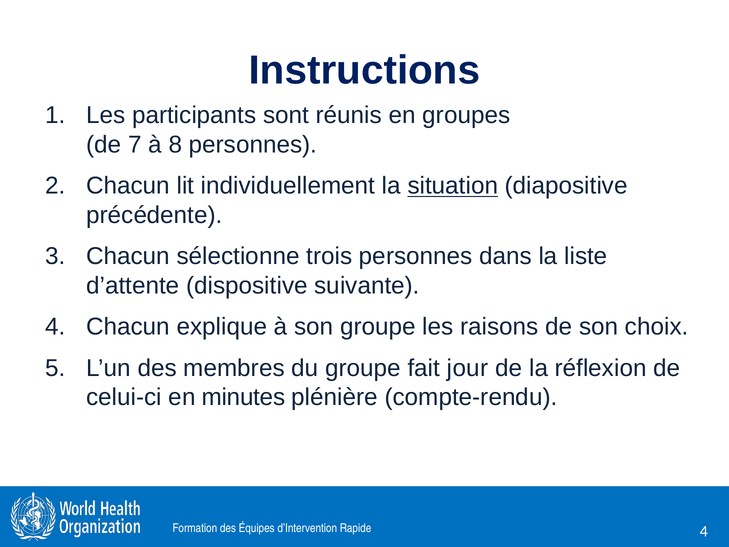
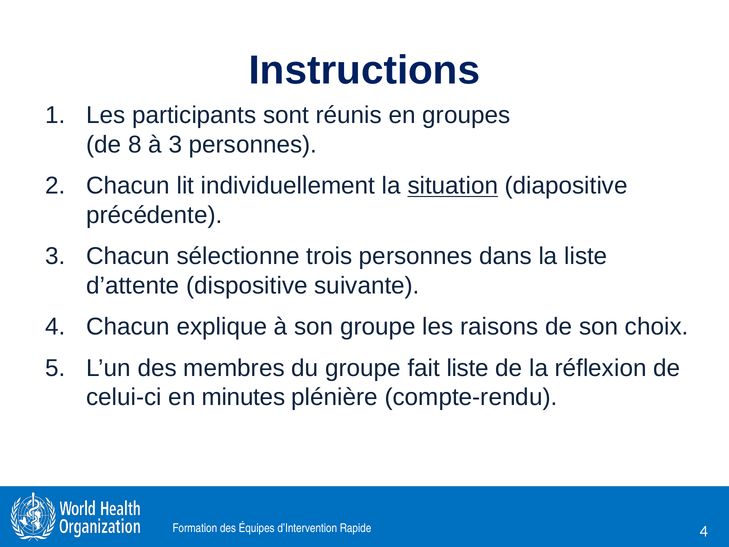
7: 7 -> 8 (135, 144)
à 8: 8 -> 3 (175, 144)
fait jour: jour -> liste (468, 368)
